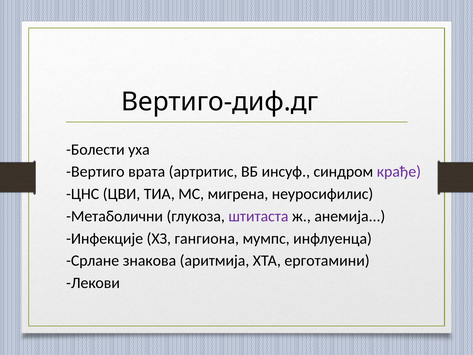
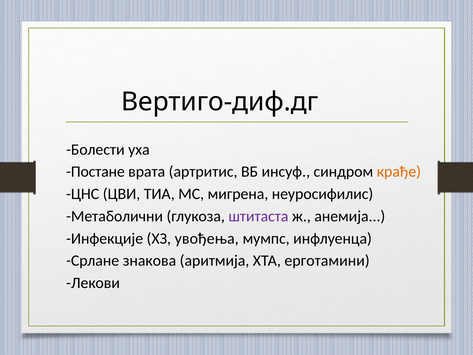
Вертиго: Вертиго -> Постане (95, 172)
крађе colour: purple -> orange (399, 172)
гангиона: гангиона -> увођења (207, 238)
